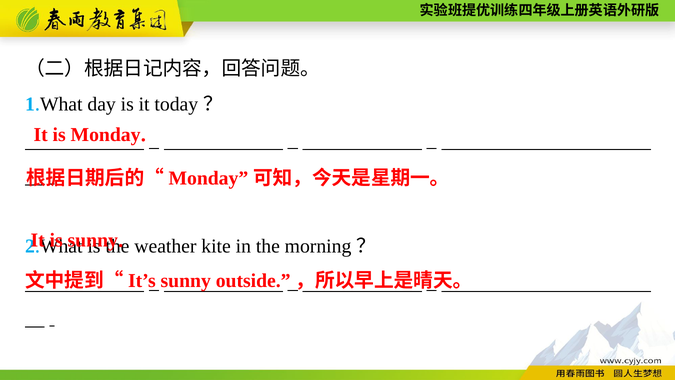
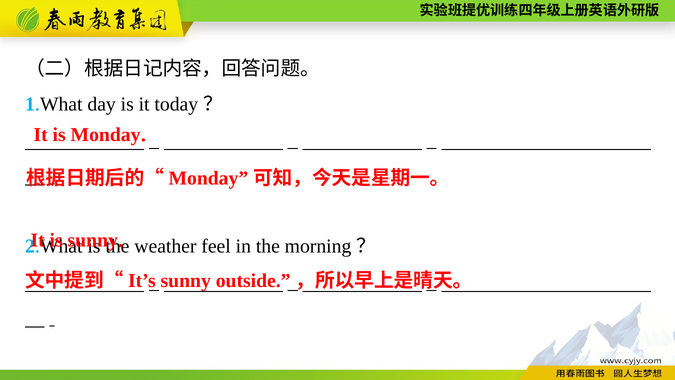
kite: kite -> feel (216, 246)
